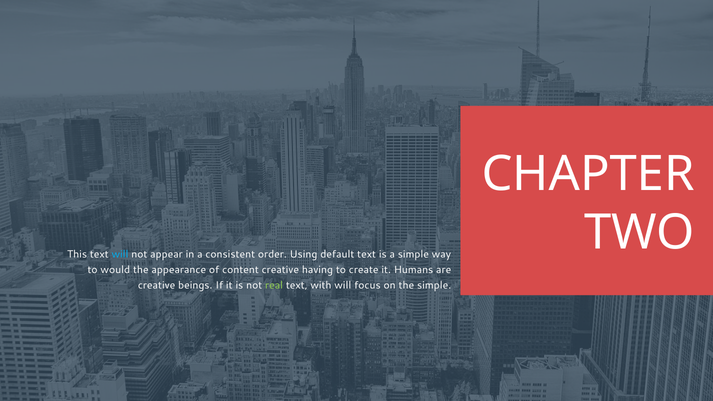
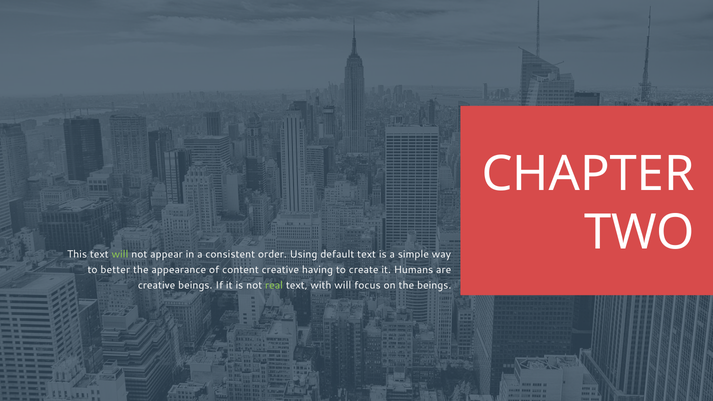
will colour: light blue -> light green (120, 254)
would: would -> better (115, 270)
the simple: simple -> beings (434, 285)
